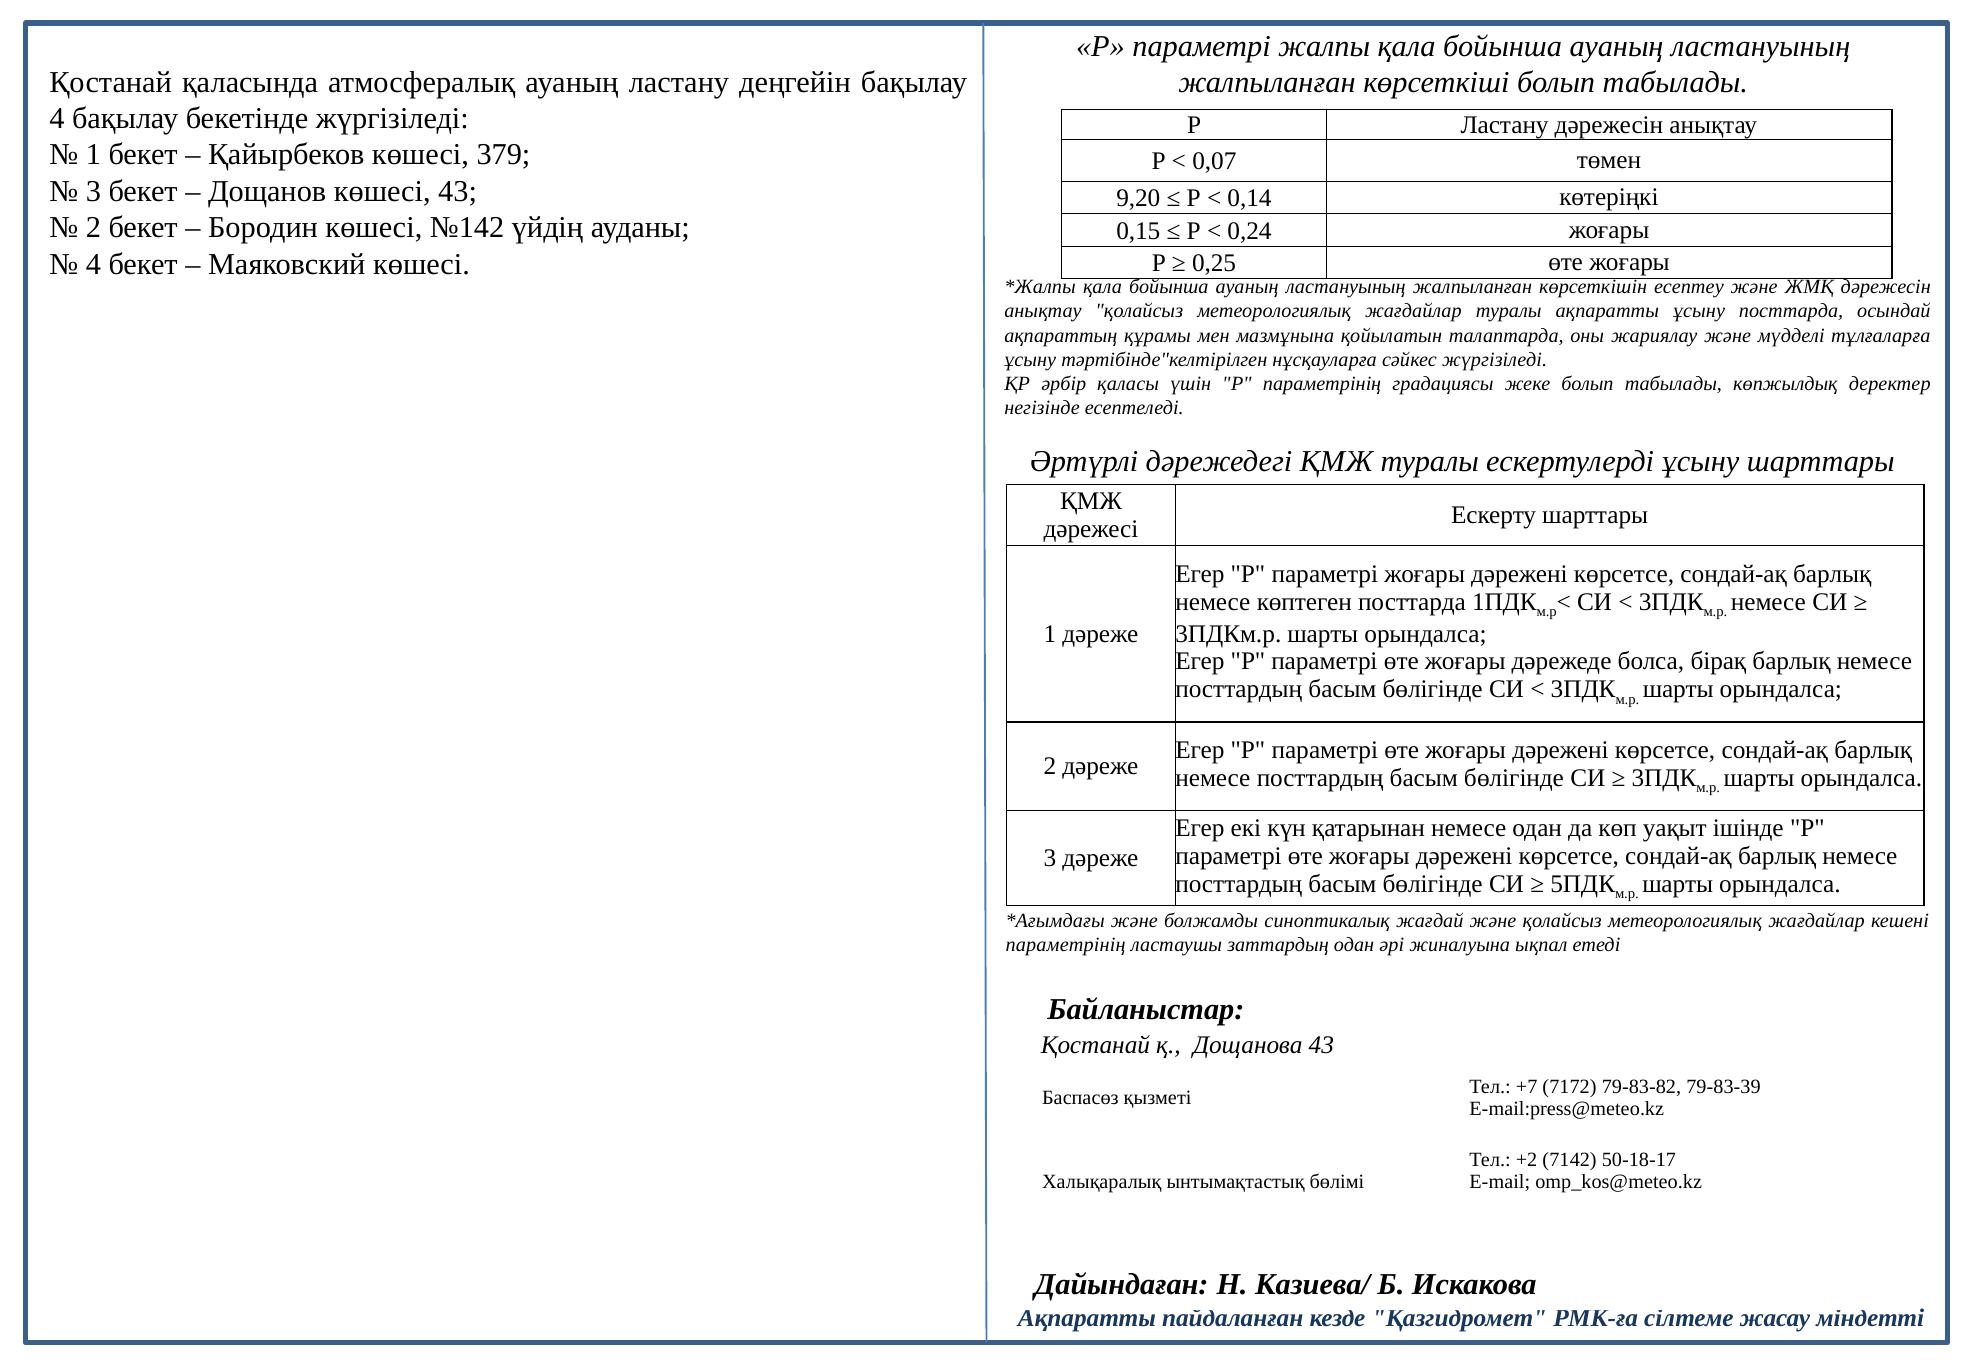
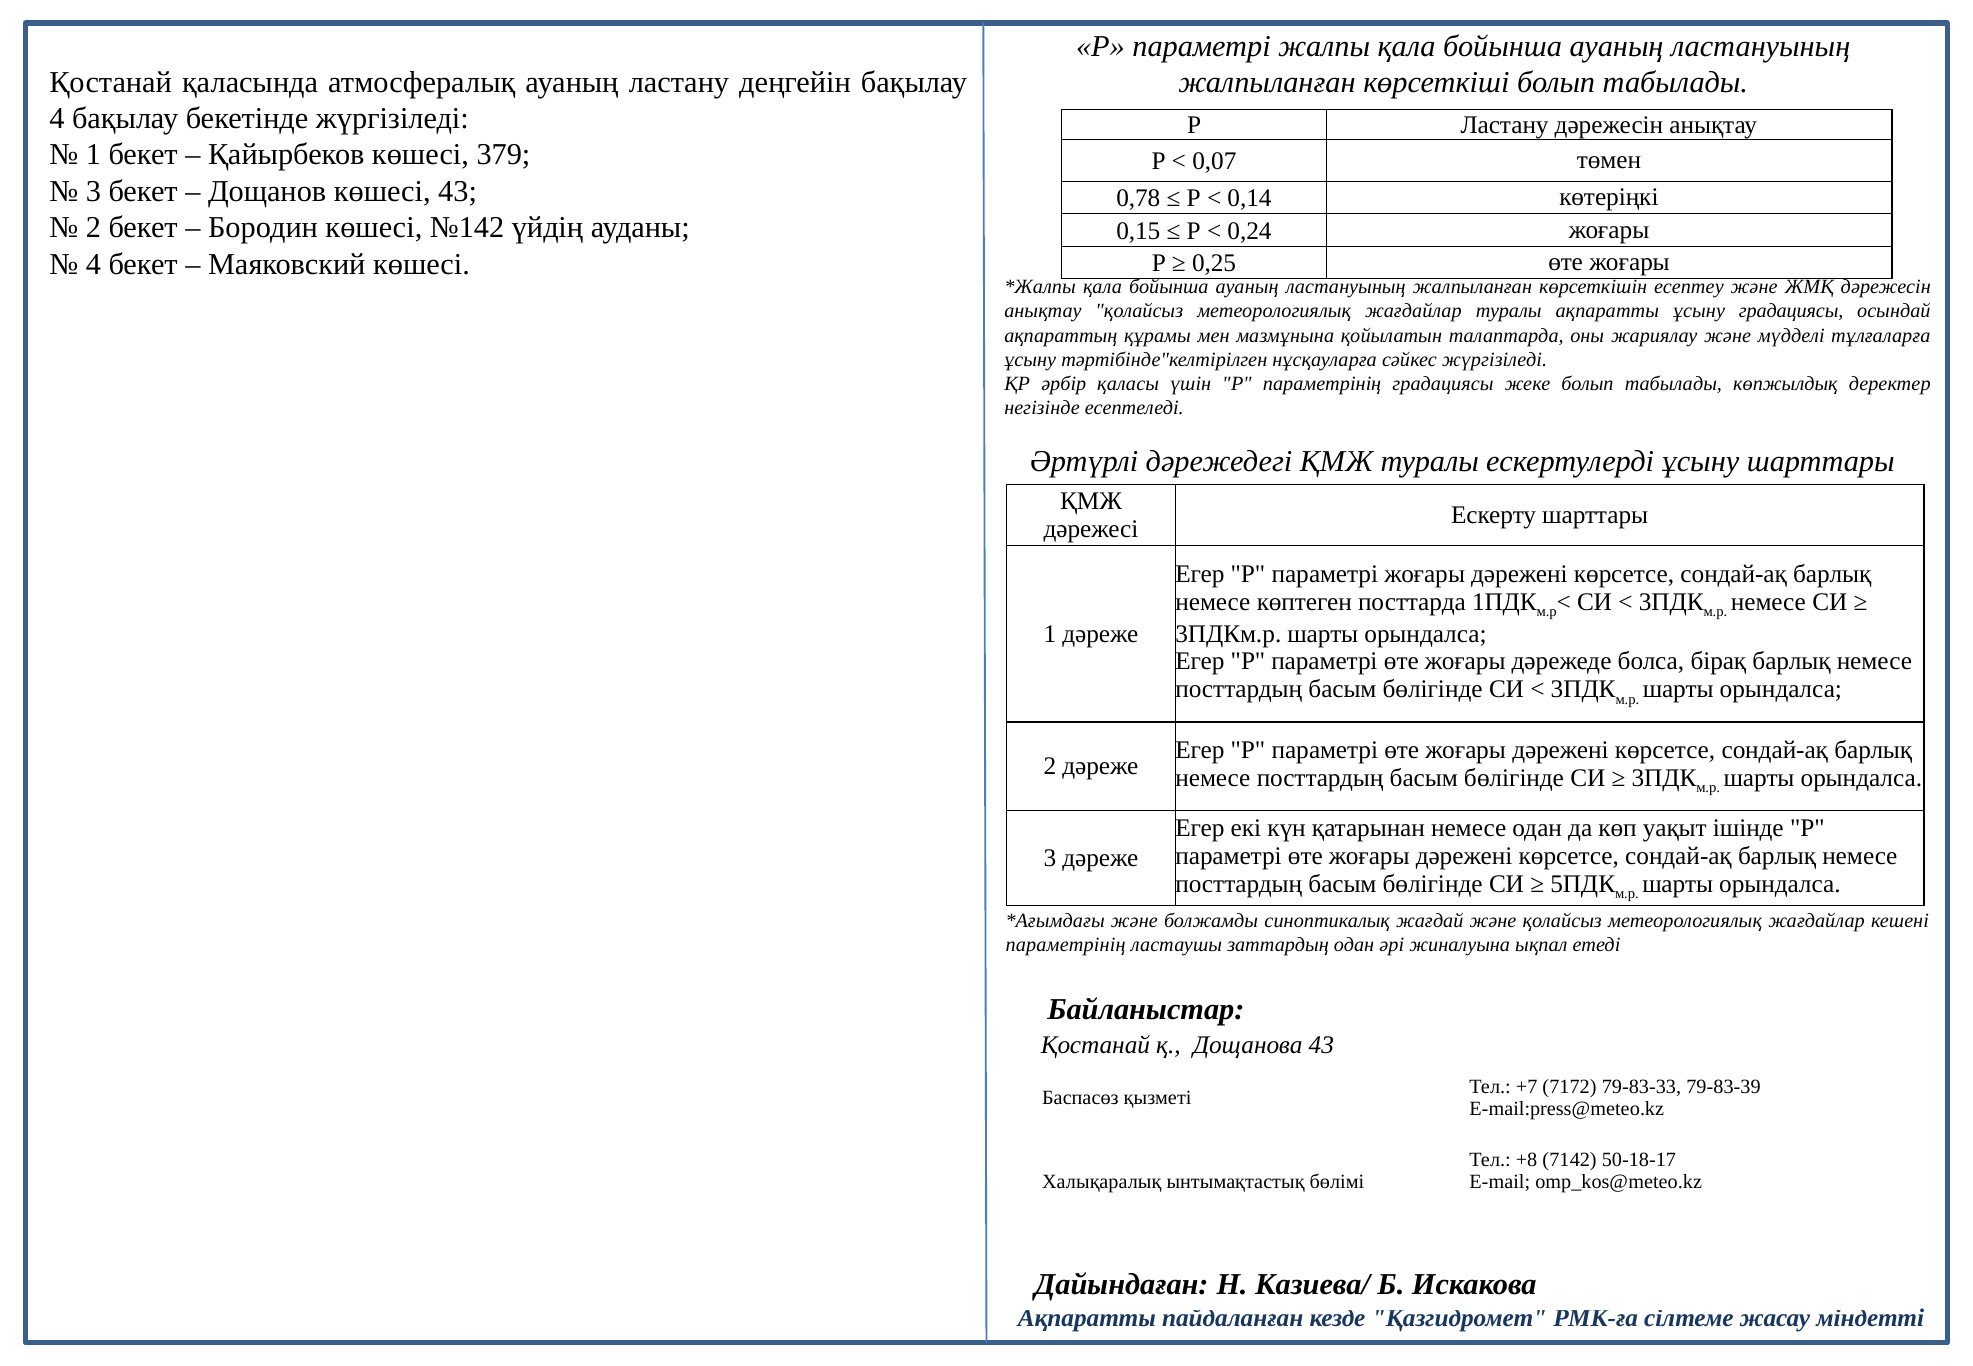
9,20: 9,20 -> 0,78 (1138, 199)
ұсыну посттарда: посттарда -> градациясы (1791, 311)
79-83-82: 79-83-82 -> 79-83-33 (1641, 1086)
+2: +2 -> +8 (1527, 1160)
